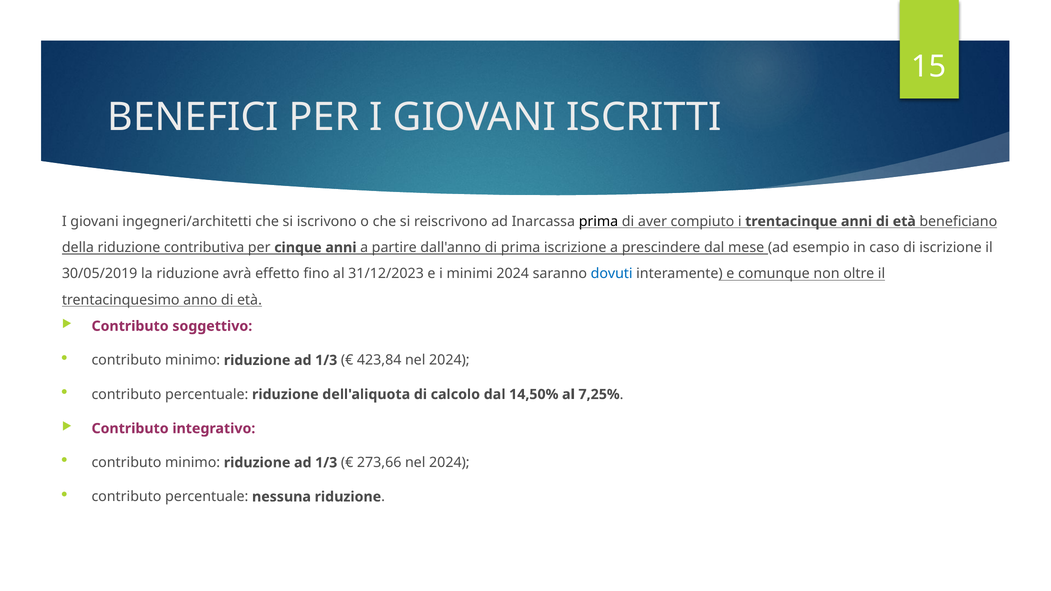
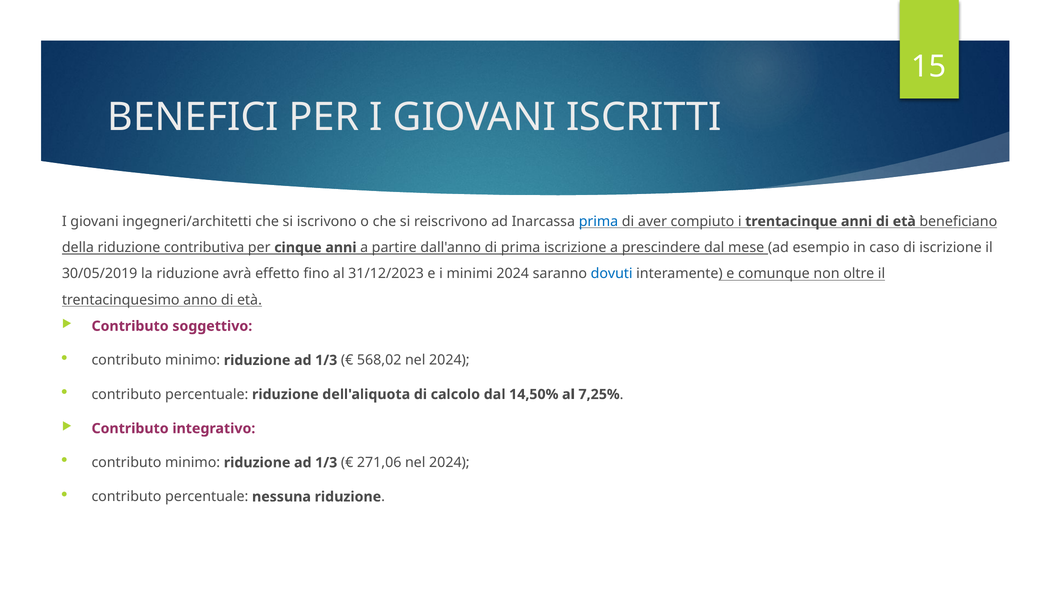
prima colour: black -> blue (598, 221)
423,84: 423,84 -> 568,02 (379, 360)
273,66: 273,66 -> 271,06 (379, 463)
